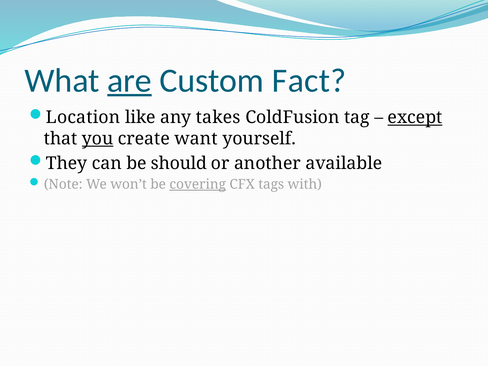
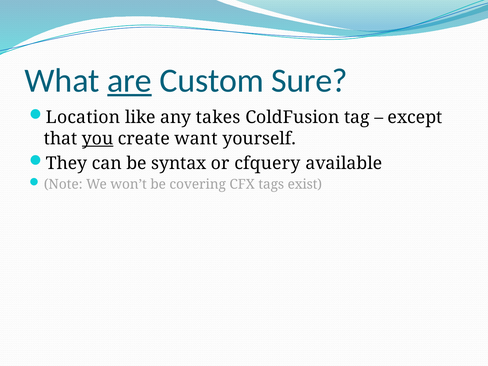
Fact: Fact -> Sure (309, 81)
except underline: present -> none (415, 117)
should: should -> syntax (179, 163)
another: another -> cfquery (267, 163)
covering underline: present -> none (198, 184)
with: with -> exist (305, 184)
